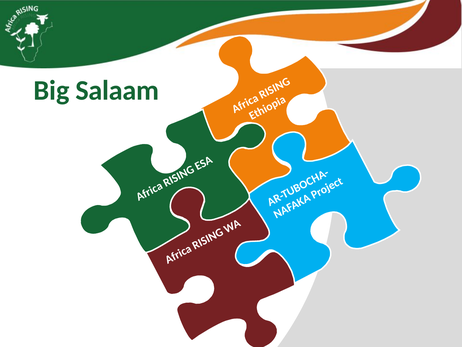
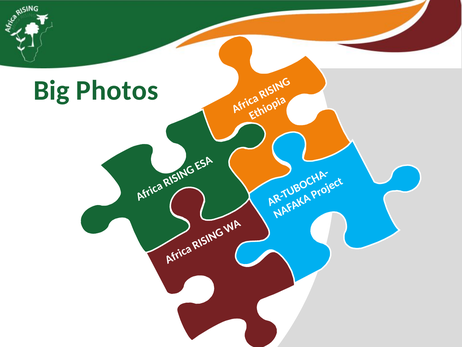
Salaam: Salaam -> Photos (117, 90)
